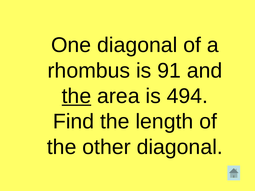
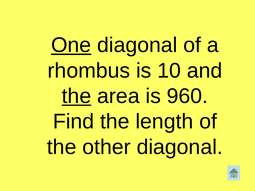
One underline: none -> present (71, 45)
91: 91 -> 10 (169, 71)
494: 494 -> 960 (187, 96)
